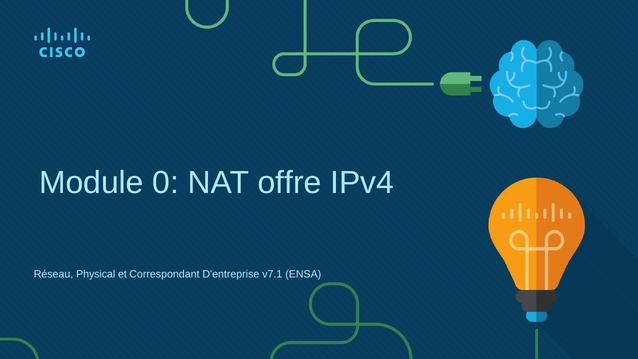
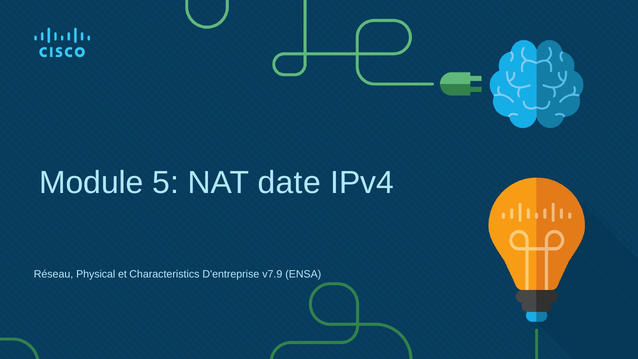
0: 0 -> 5 (166, 183)
offre: offre -> date (289, 183)
Correspondant: Correspondant -> Characteristics (164, 274)
v7.1: v7.1 -> v7.9 (272, 274)
